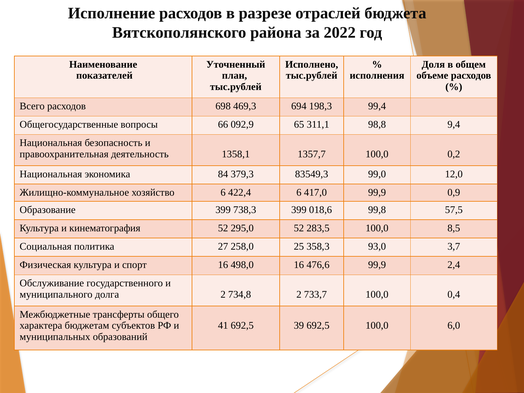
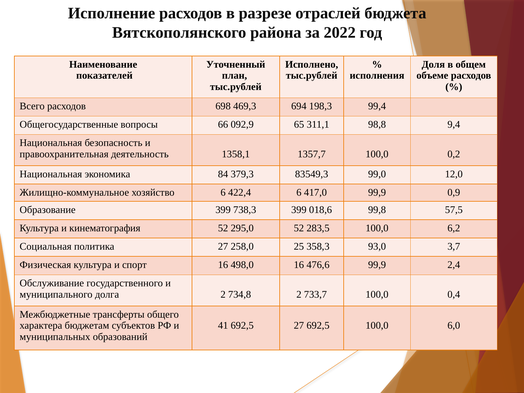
8,5: 8,5 -> 6,2 (454, 228)
692,5 39: 39 -> 27 (299, 326)
